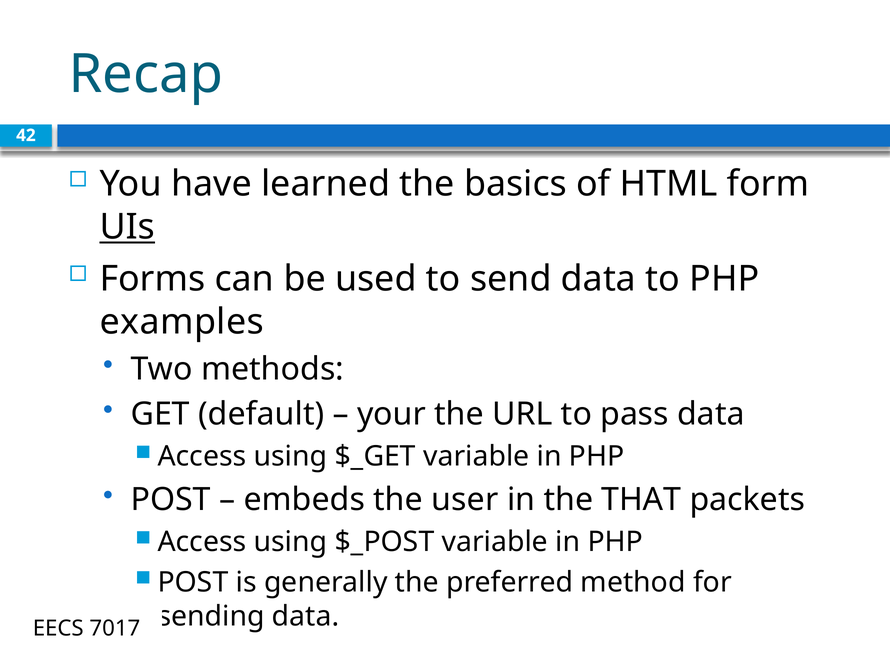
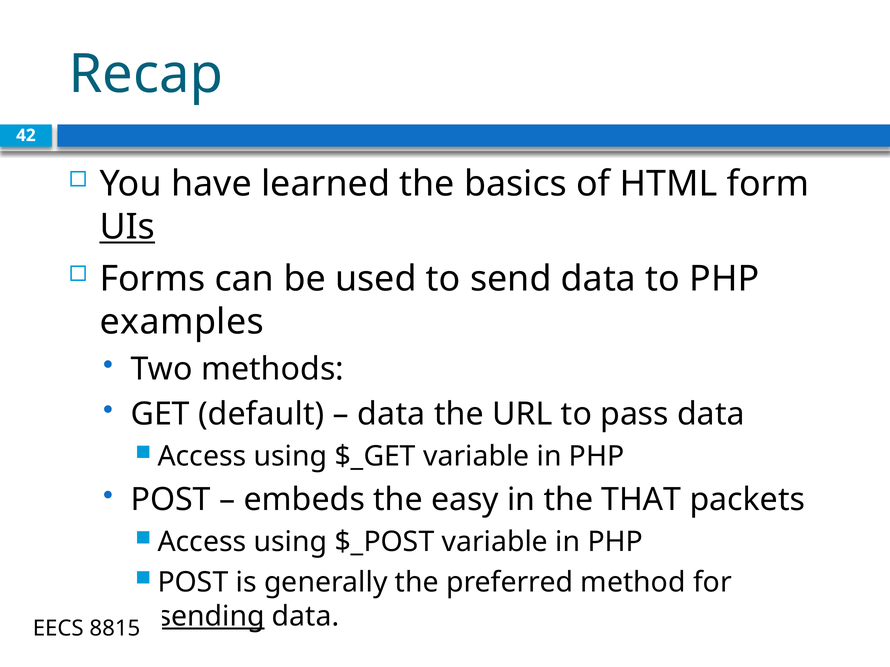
your: your -> data (391, 415)
user: user -> easy (465, 500)
sending underline: none -> present (211, 617)
7017: 7017 -> 8815 (115, 629)
